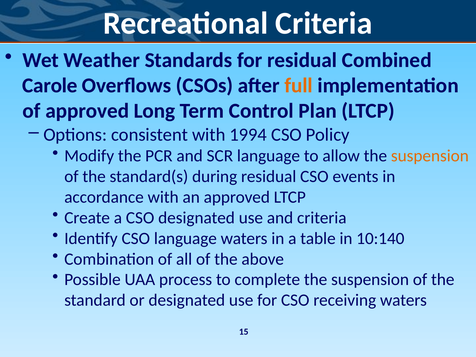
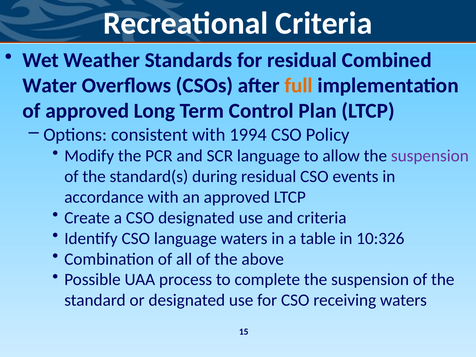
Carole: Carole -> Water (50, 86)
suspension colour: orange -> purple (430, 156)
10:140: 10:140 -> 10:326 (380, 238)
